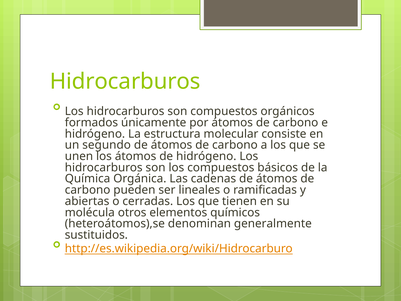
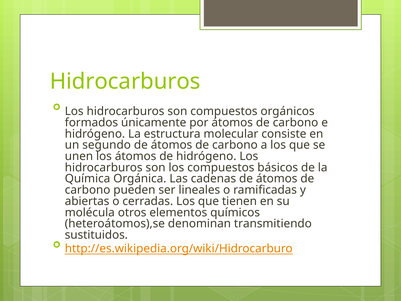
generalmente: generalmente -> transmitiendo (273, 224)
